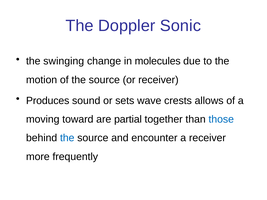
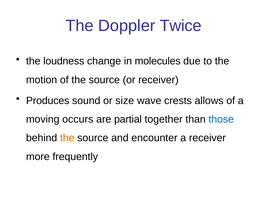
Sonic: Sonic -> Twice (181, 26)
swinging: swinging -> loudness (64, 61)
sets: sets -> size (125, 101)
toward: toward -> occurs (78, 119)
the colour: blue -> orange (67, 138)
